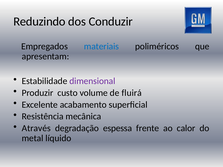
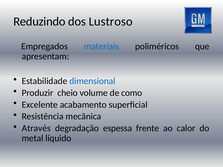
Conduzir: Conduzir -> Lustroso (111, 21)
dimensional colour: purple -> blue (92, 81)
custo: custo -> cheio (68, 93)
fluirá: fluirá -> como (132, 93)
